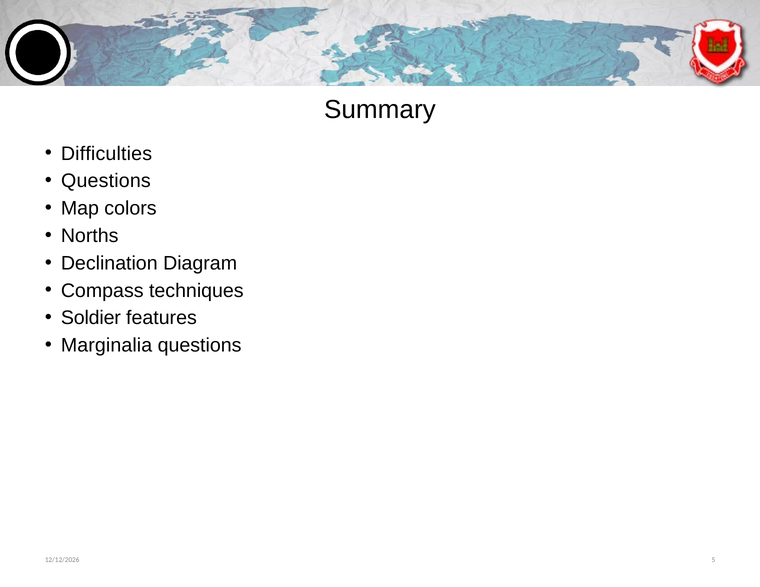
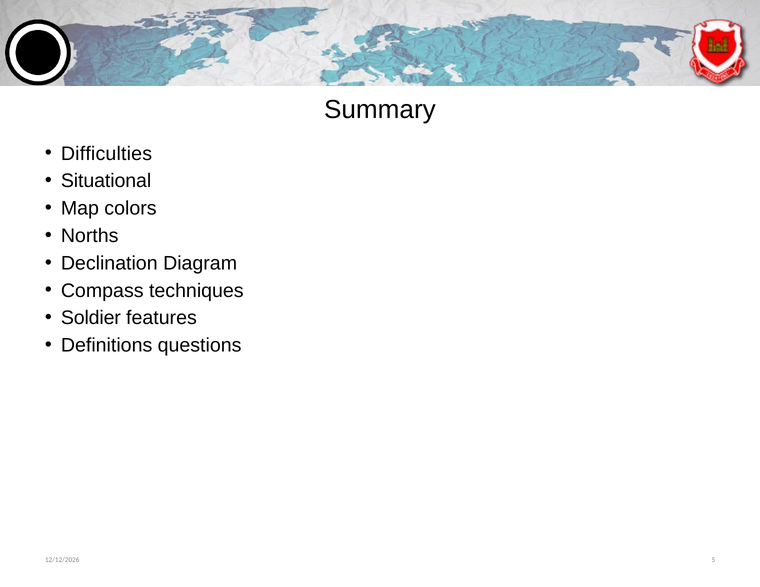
Questions: Questions -> Situational (106, 181)
Marginalia: Marginalia -> Definitions (107, 346)
